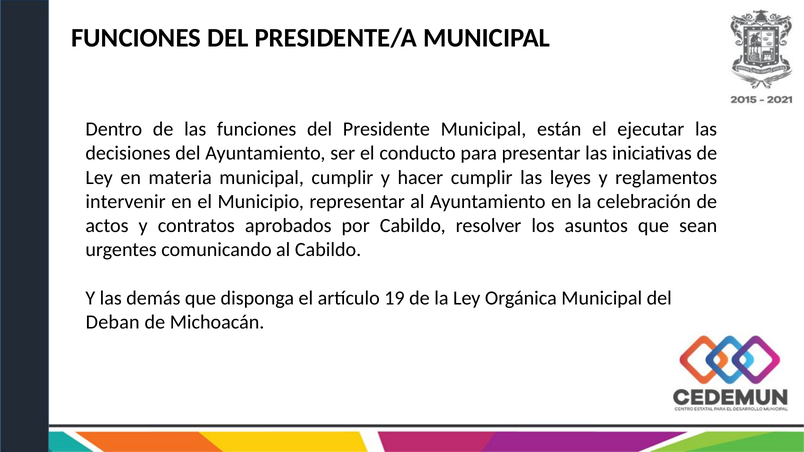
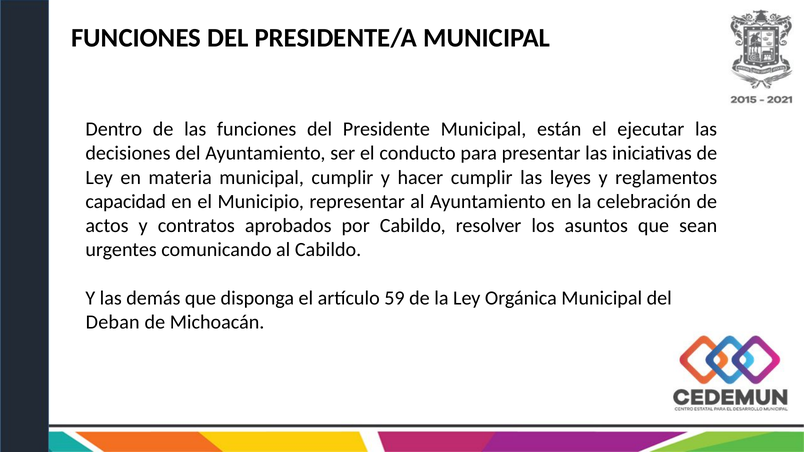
intervenir: intervenir -> capacidad (126, 202)
19: 19 -> 59 (394, 298)
